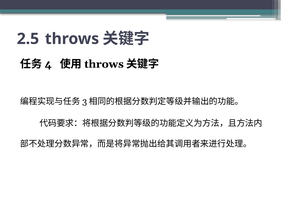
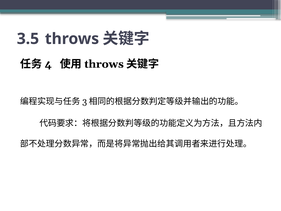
2.5: 2.5 -> 3.5 (28, 39)
